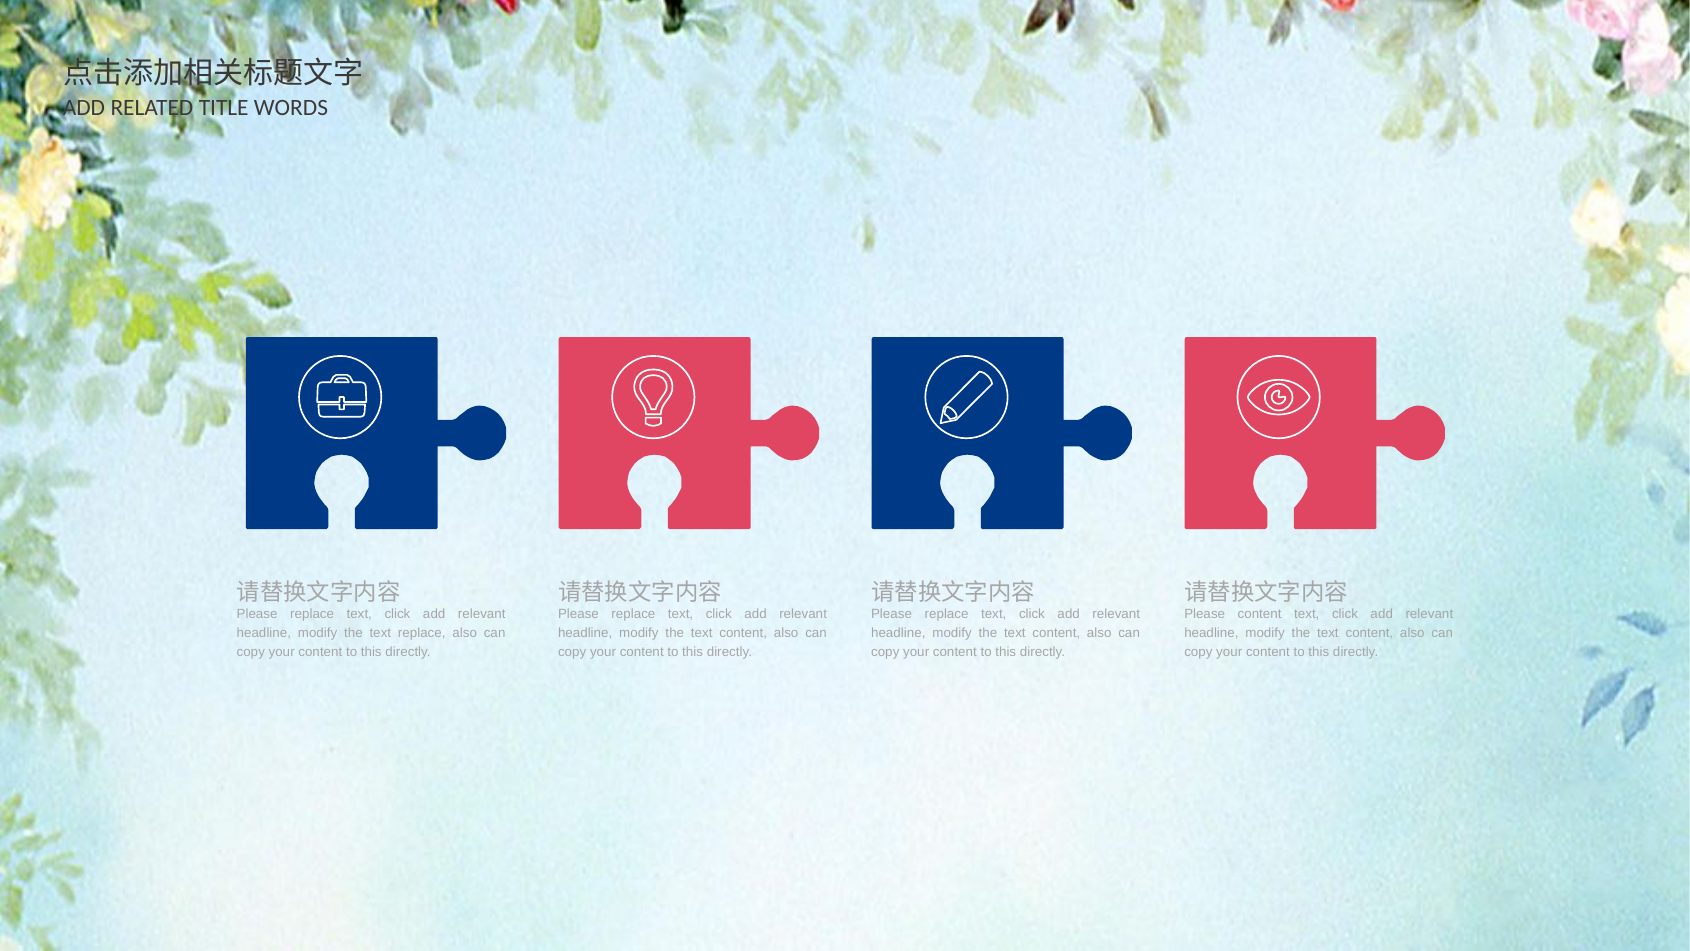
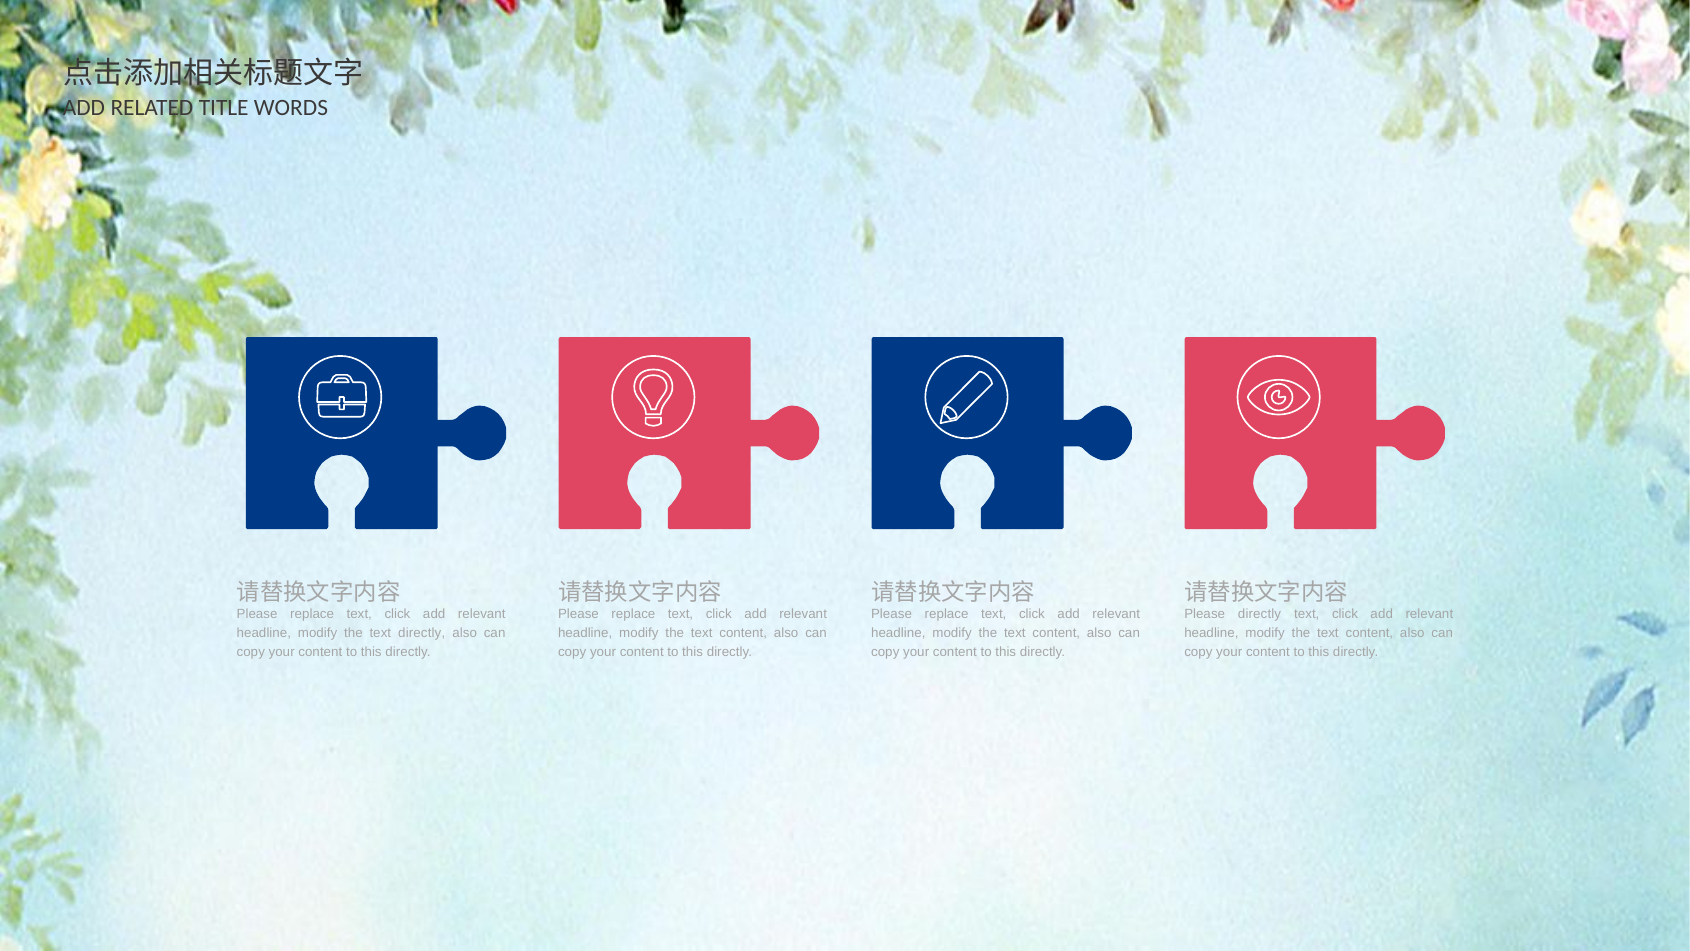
Please content: content -> directly (1260, 614)
text replace: replace -> directly (422, 633)
